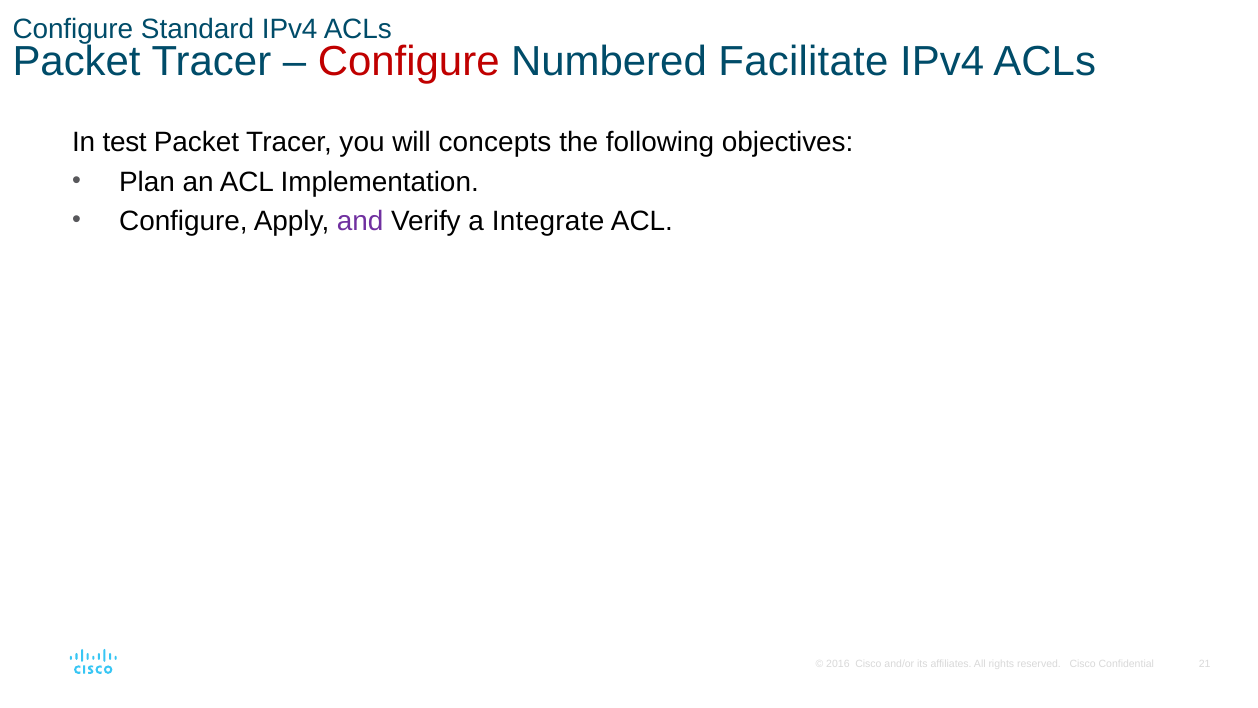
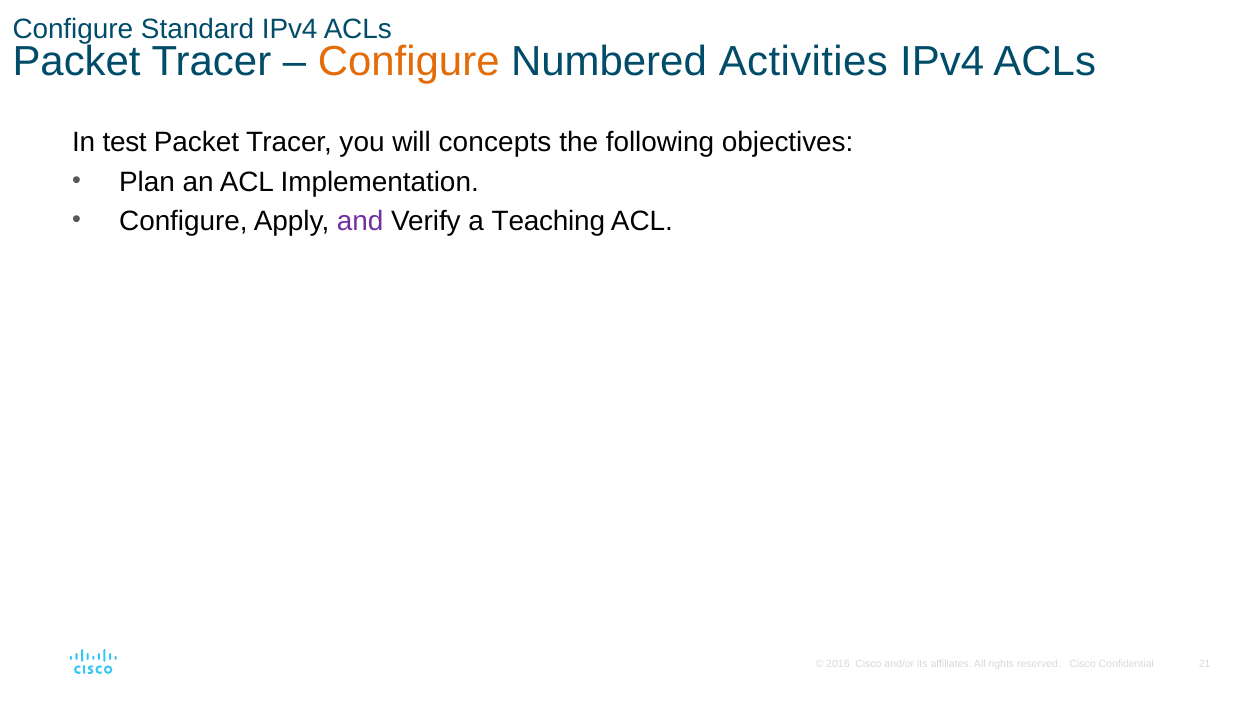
Configure colour: red -> orange (409, 62)
Facilitate: Facilitate -> Activities (803, 62)
Integrate: Integrate -> Teaching (548, 221)
